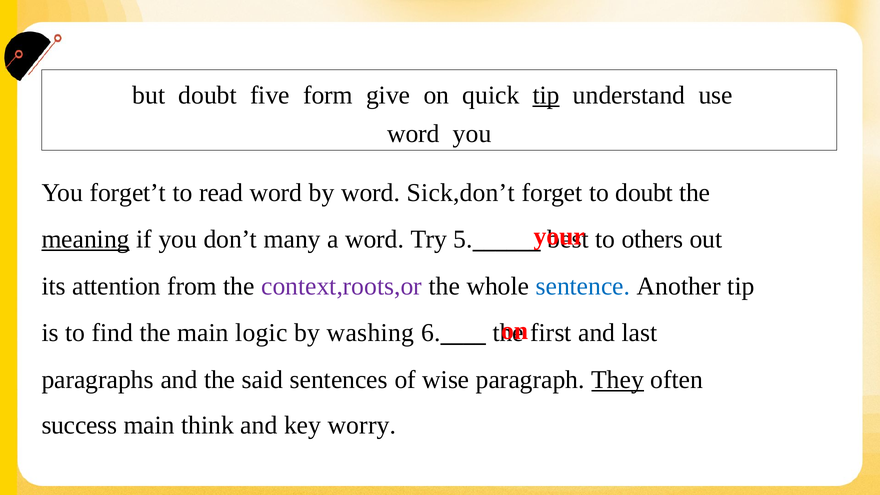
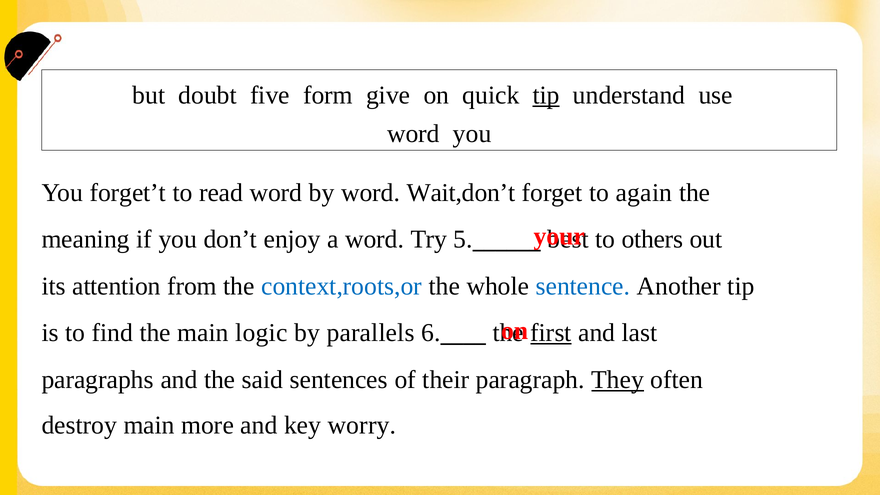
Sick,don’t: Sick,don’t -> Wait,don’t (461, 193)
to doubt: doubt -> again (644, 193)
meaning underline: present -> none (86, 239)
many: many -> enjoy (292, 239)
context,roots,or colour: purple -> blue (342, 286)
washing: washing -> parallels (371, 333)
first underline: none -> present (551, 333)
wise: wise -> their (446, 380)
success: success -> destroy (79, 425)
think: think -> more (208, 425)
